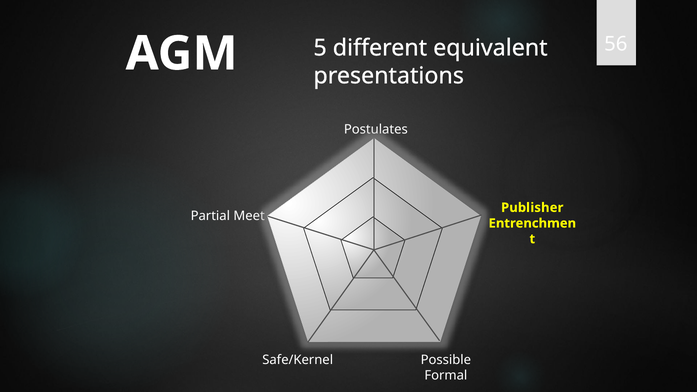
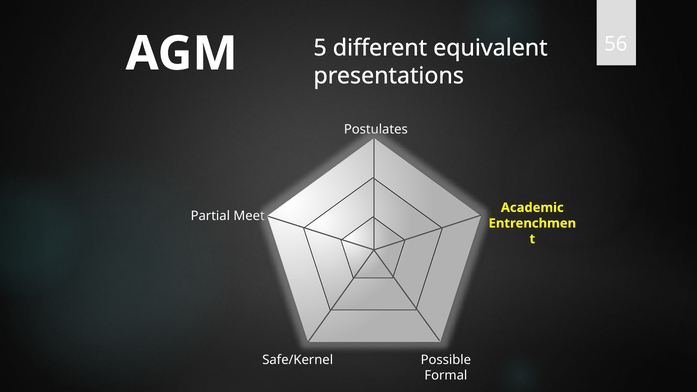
Publisher: Publisher -> Academic (532, 208)
